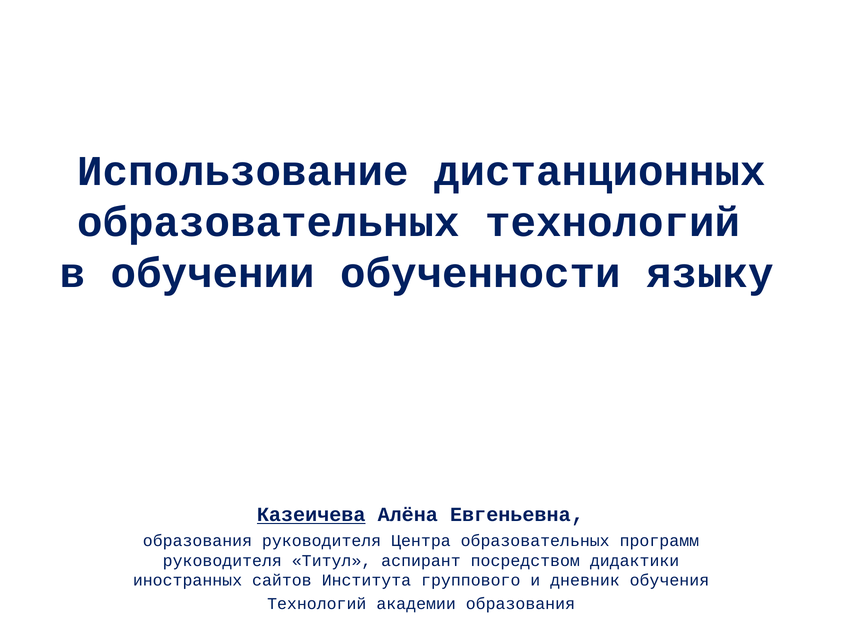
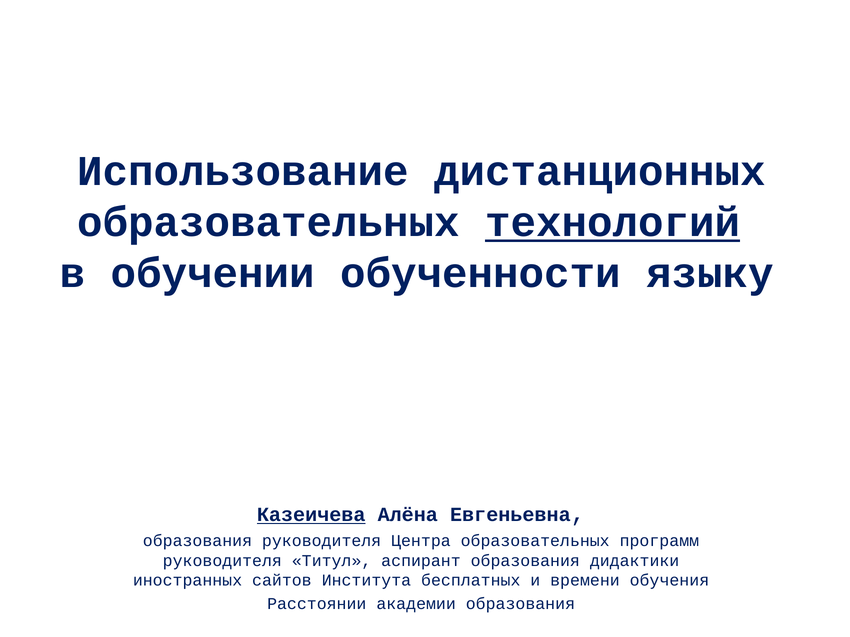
технологий underline: none -> present (613, 223)
аспирант посредством: посредством -> образования (525, 561)
группового: группового -> бесплатных (471, 581)
дневник: дневник -> времени (585, 581)
Технологий: Технологий -> Расстоянии (317, 604)
